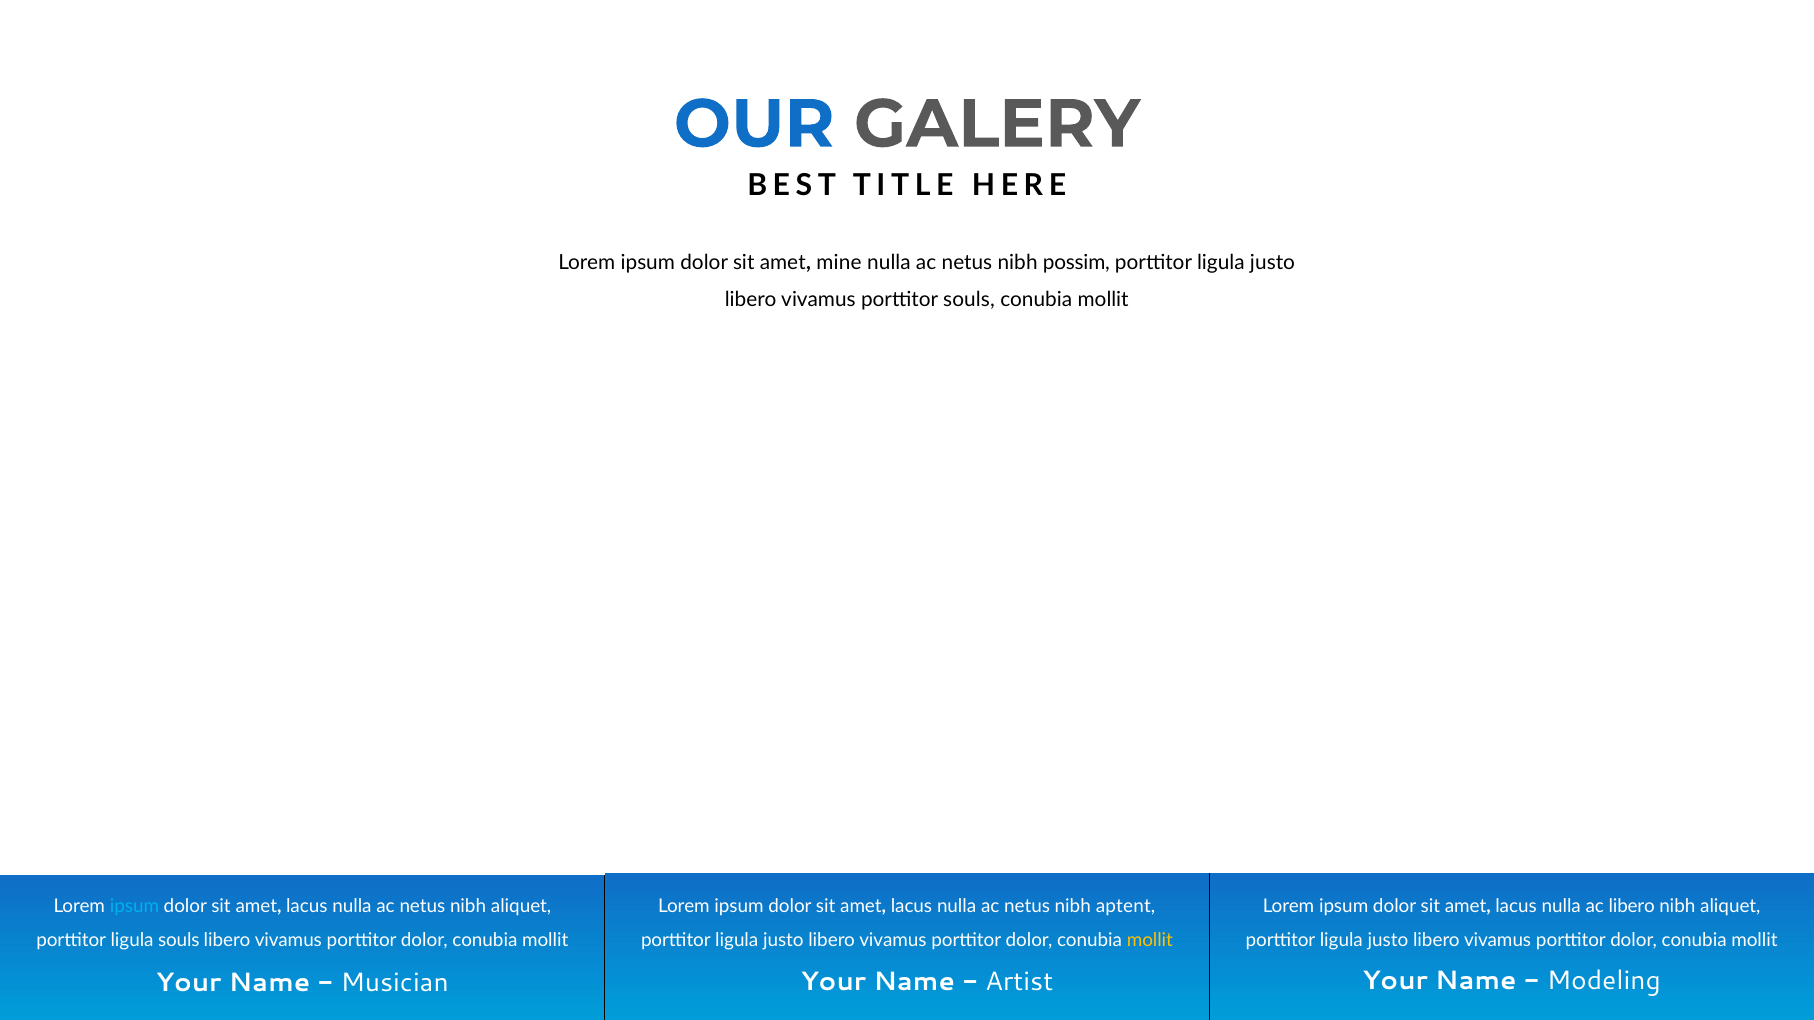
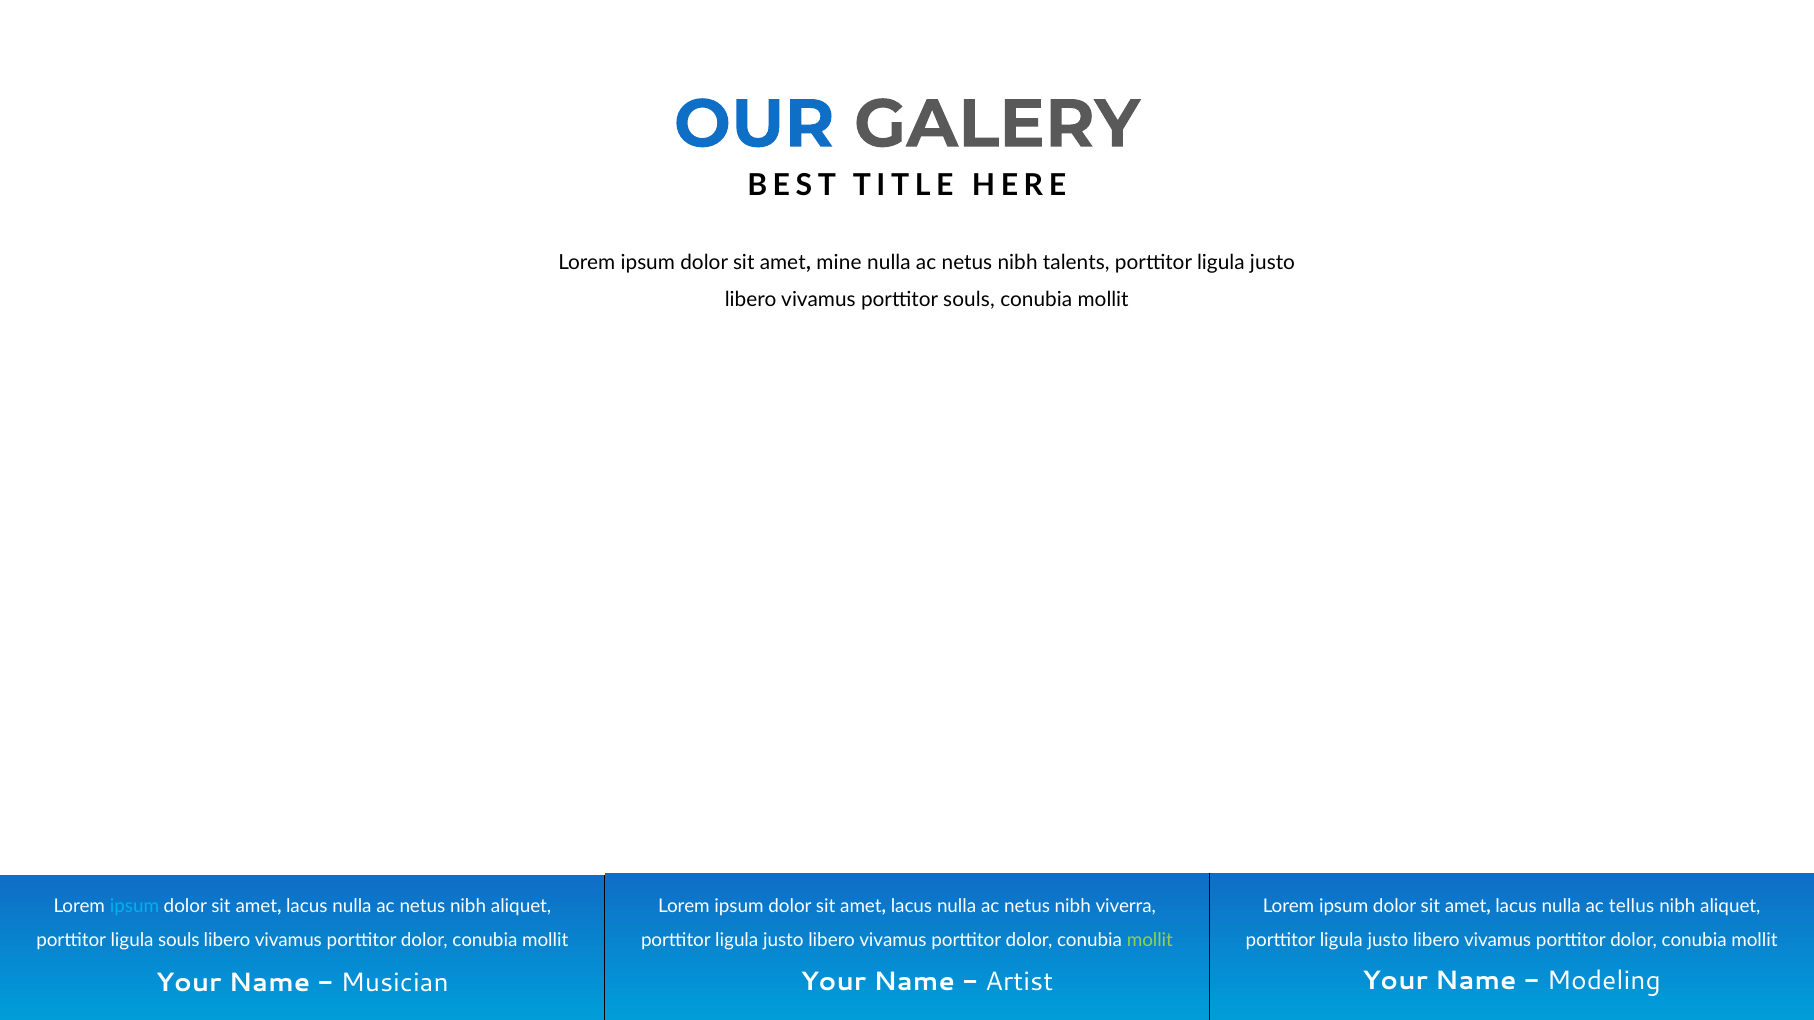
possim: possim -> talents (1076, 262)
aptent: aptent -> viverra (1126, 906)
ac libero: libero -> tellus (1632, 906)
mollit colour: yellow -> light green (1150, 940)
